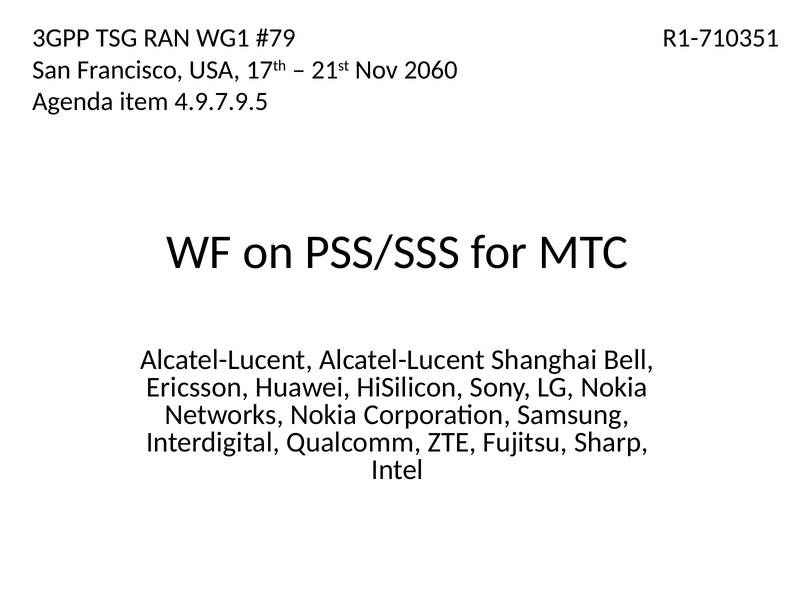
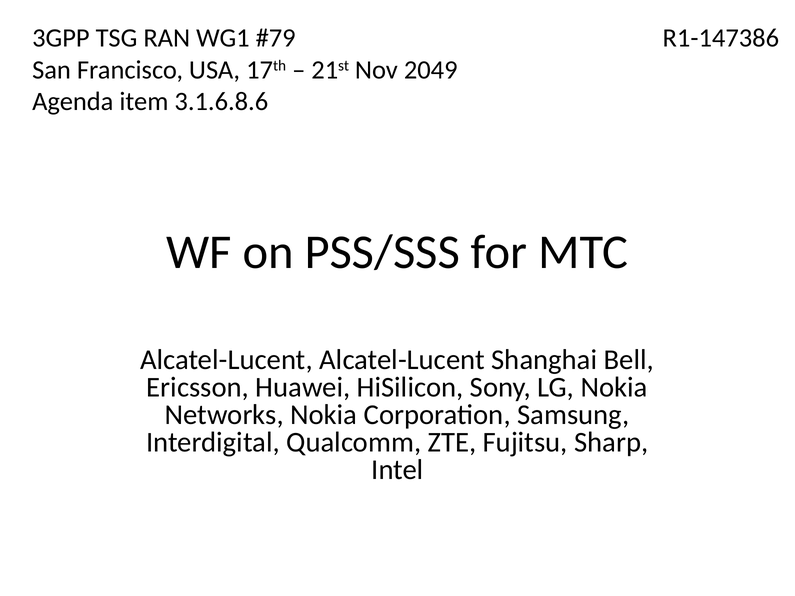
R1-710351: R1-710351 -> R1-147386 (721, 38)
2060: 2060 -> 2049 (431, 70)
4.9.7.9.5: 4.9.7.9.5 -> 3.1.6.8.6 (221, 102)
